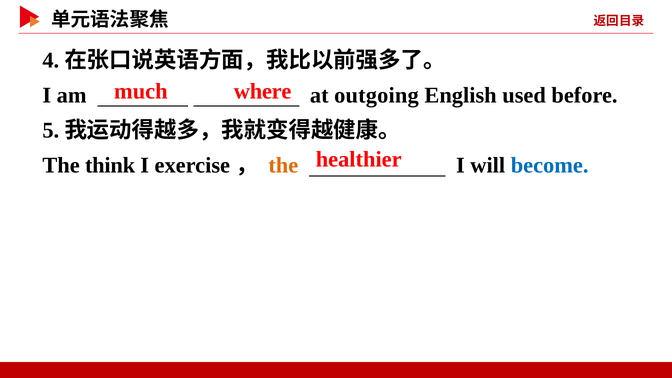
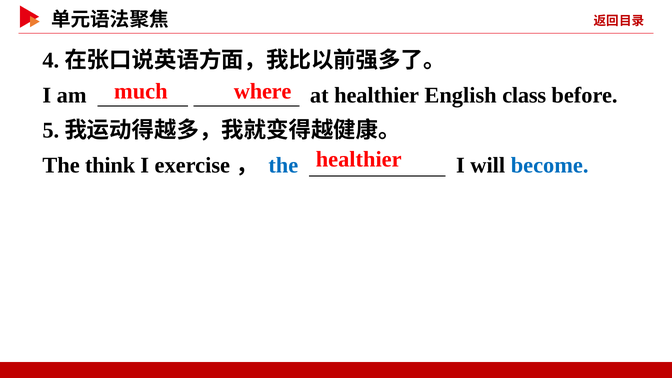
at outgoing: outgoing -> healthier (377, 95)
used: used -> class (524, 95)
the colour: orange -> blue (283, 165)
